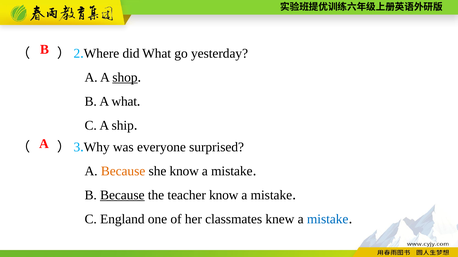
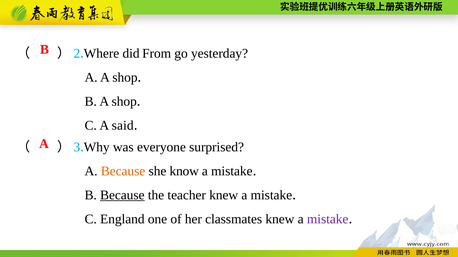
did What: What -> From (157, 53)
shop underline: present -> none (125, 78)
B A what: what -> shop (124, 102)
ship: ship -> said (123, 126)
teacher know: know -> knew (224, 195)
mistake colour: blue -> purple (328, 220)
